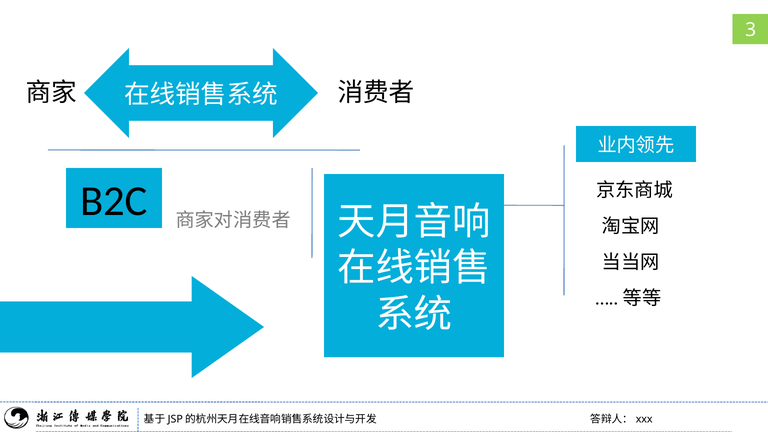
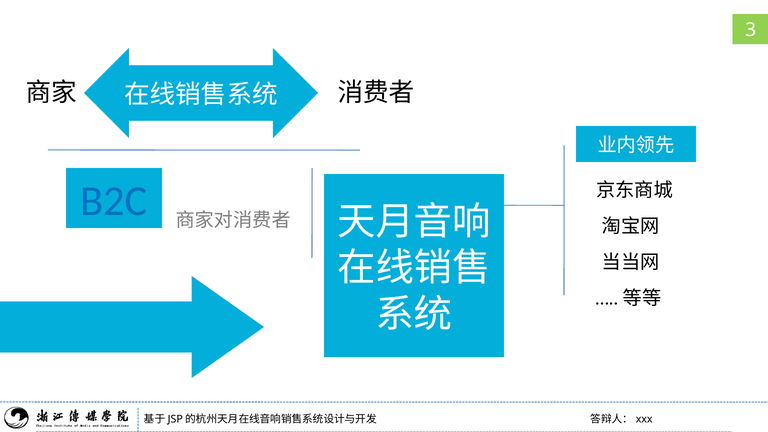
B2C colour: black -> blue (114, 201)
